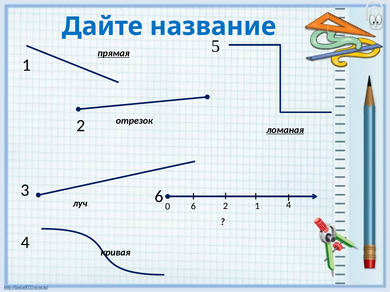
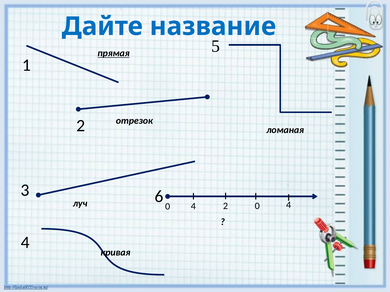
ломаная underline: present -> none (285, 130)
6: 6 -> 4 (193, 206)
2 1: 1 -> 0 (257, 206)
